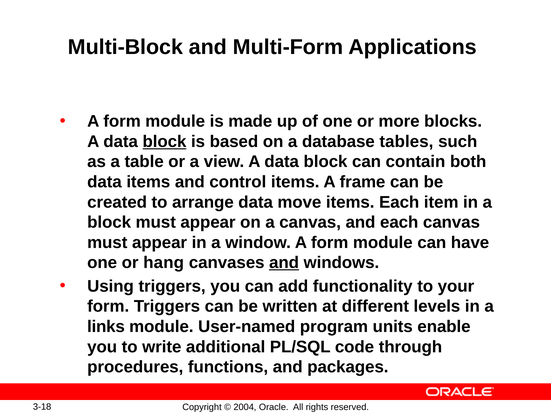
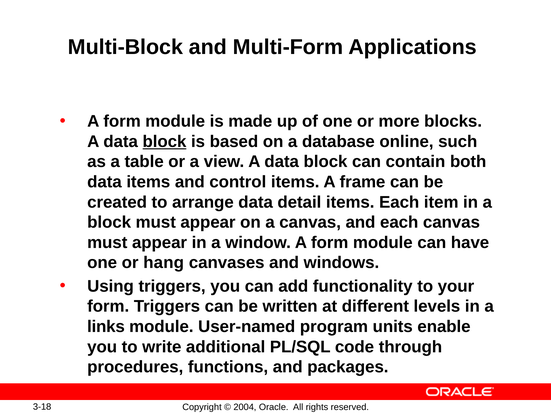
tables: tables -> online (406, 142)
move: move -> detail (299, 202)
and underline: present -> none (284, 263)
